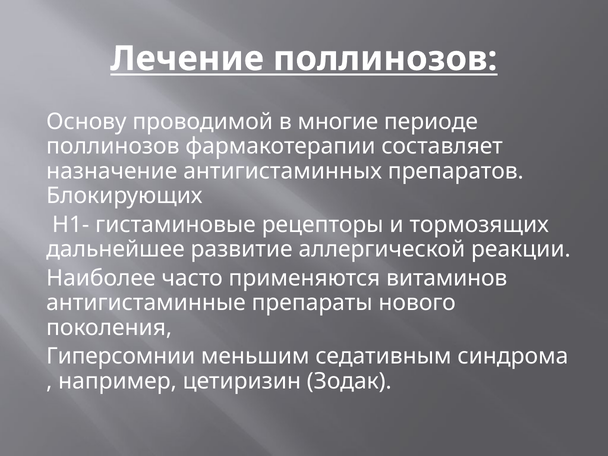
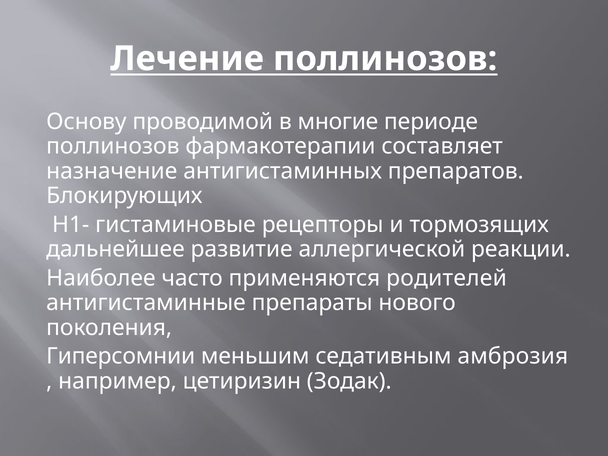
витаминов: витаминов -> родителей (447, 278)
синдрома: синдрома -> амброзия (513, 356)
